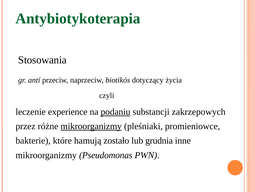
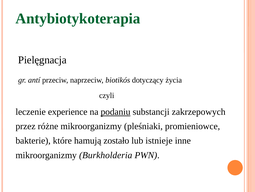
Stosowania: Stosowania -> Pielęgnacja (42, 60)
mikroorganizmy underline: present -> none (91, 126)
grudnia: grudnia -> istnieje (159, 140)
Pseudomonas: Pseudomonas -> Burkholderia (106, 155)
